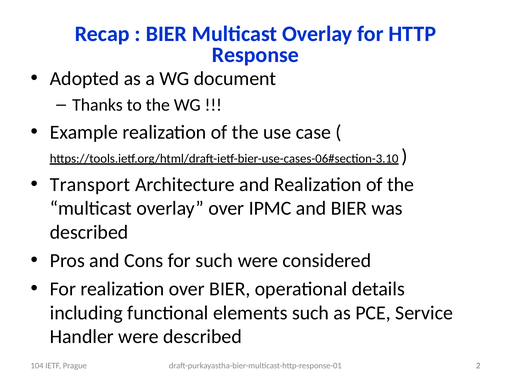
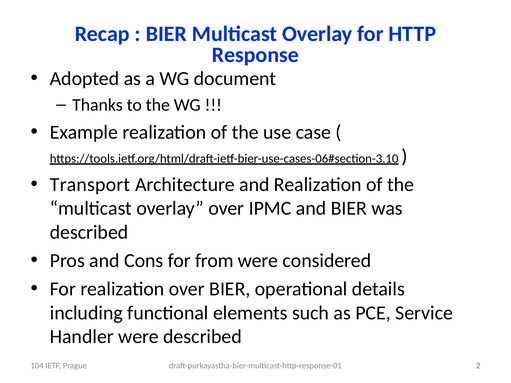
for such: such -> from (214, 261)
